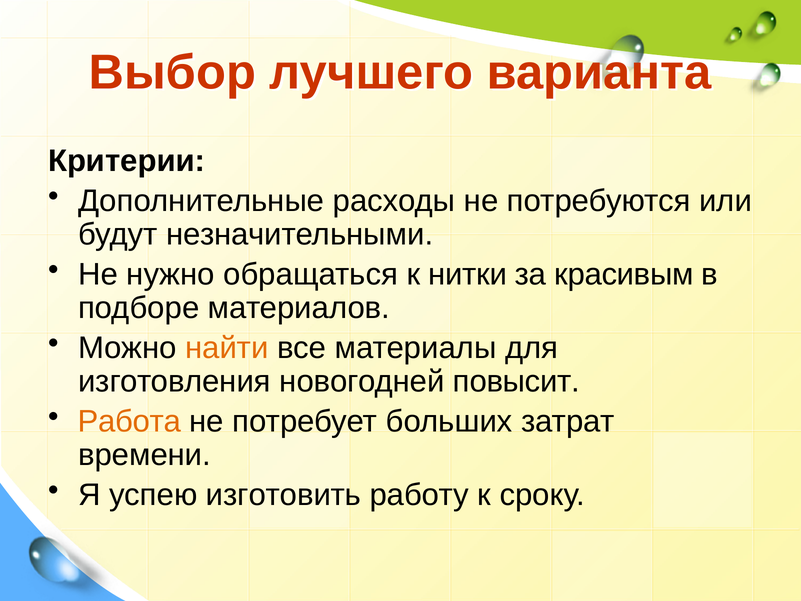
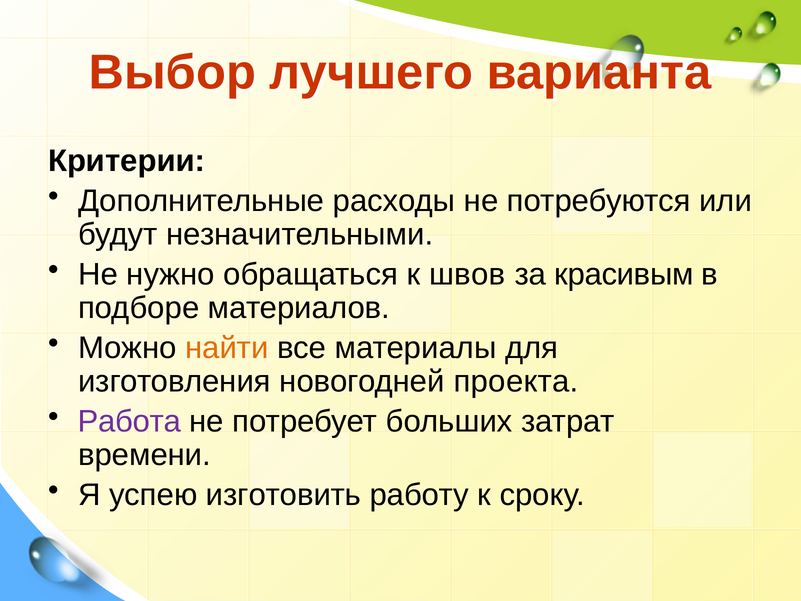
нитки: нитки -> швов (467, 274)
повысит: повысит -> проекта (516, 381)
Работа colour: orange -> purple (130, 421)
